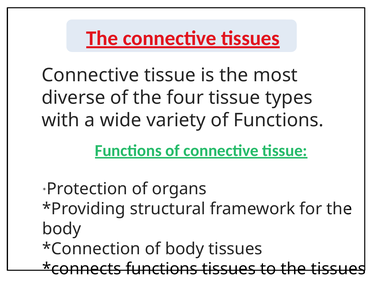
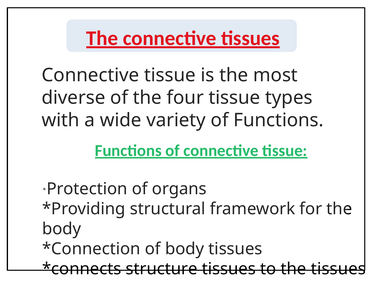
functions: functions -> structure (162, 269)
